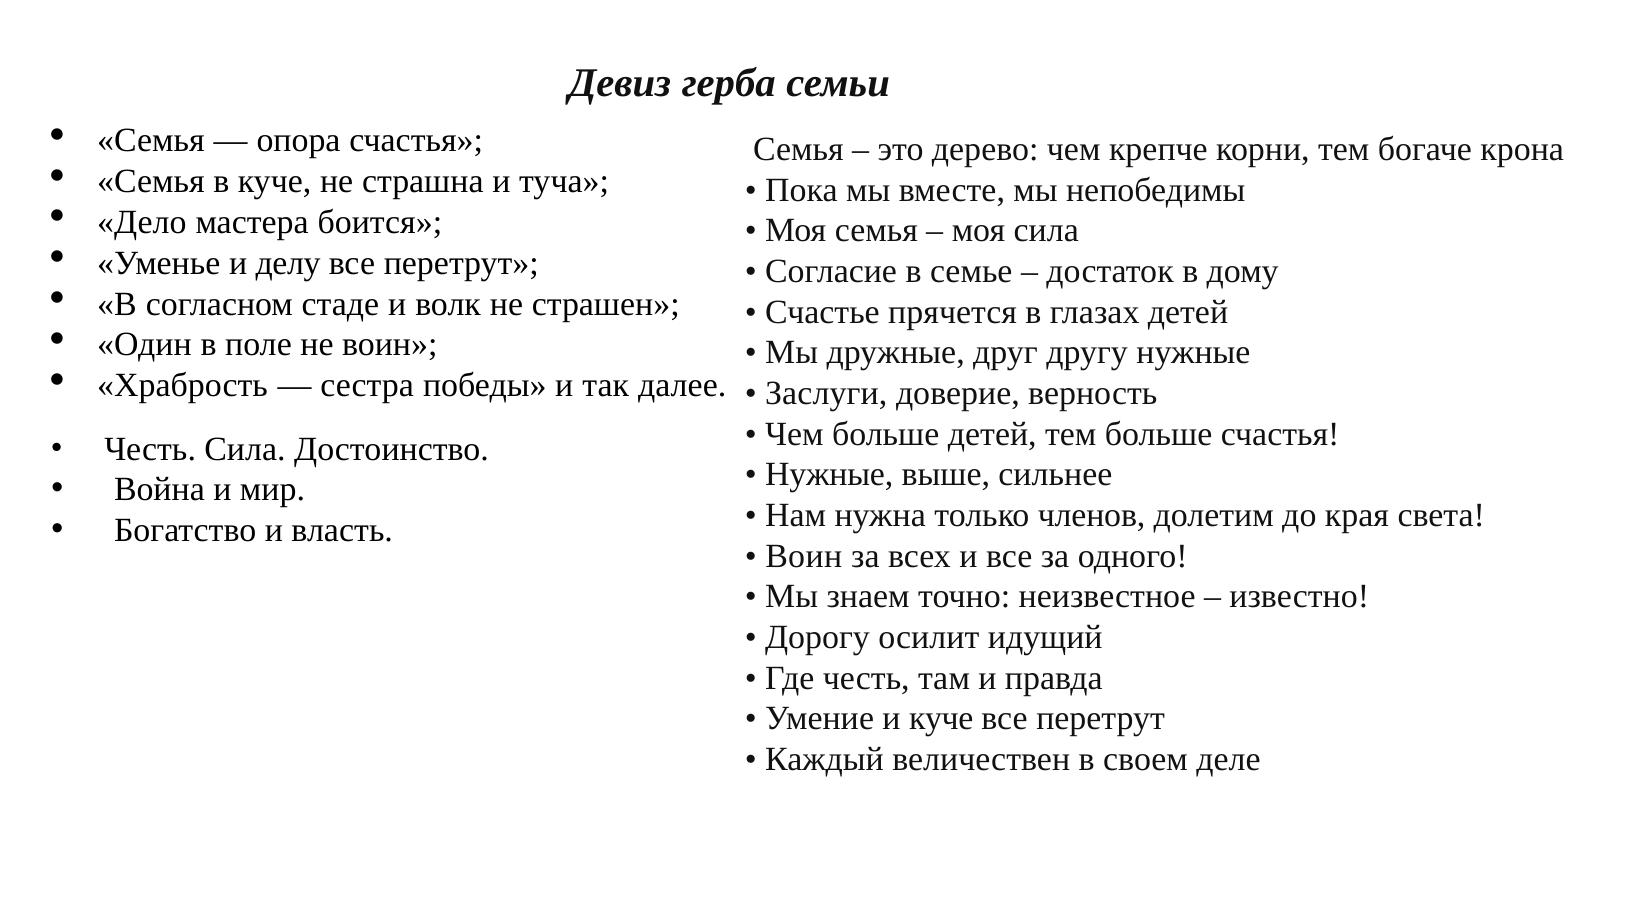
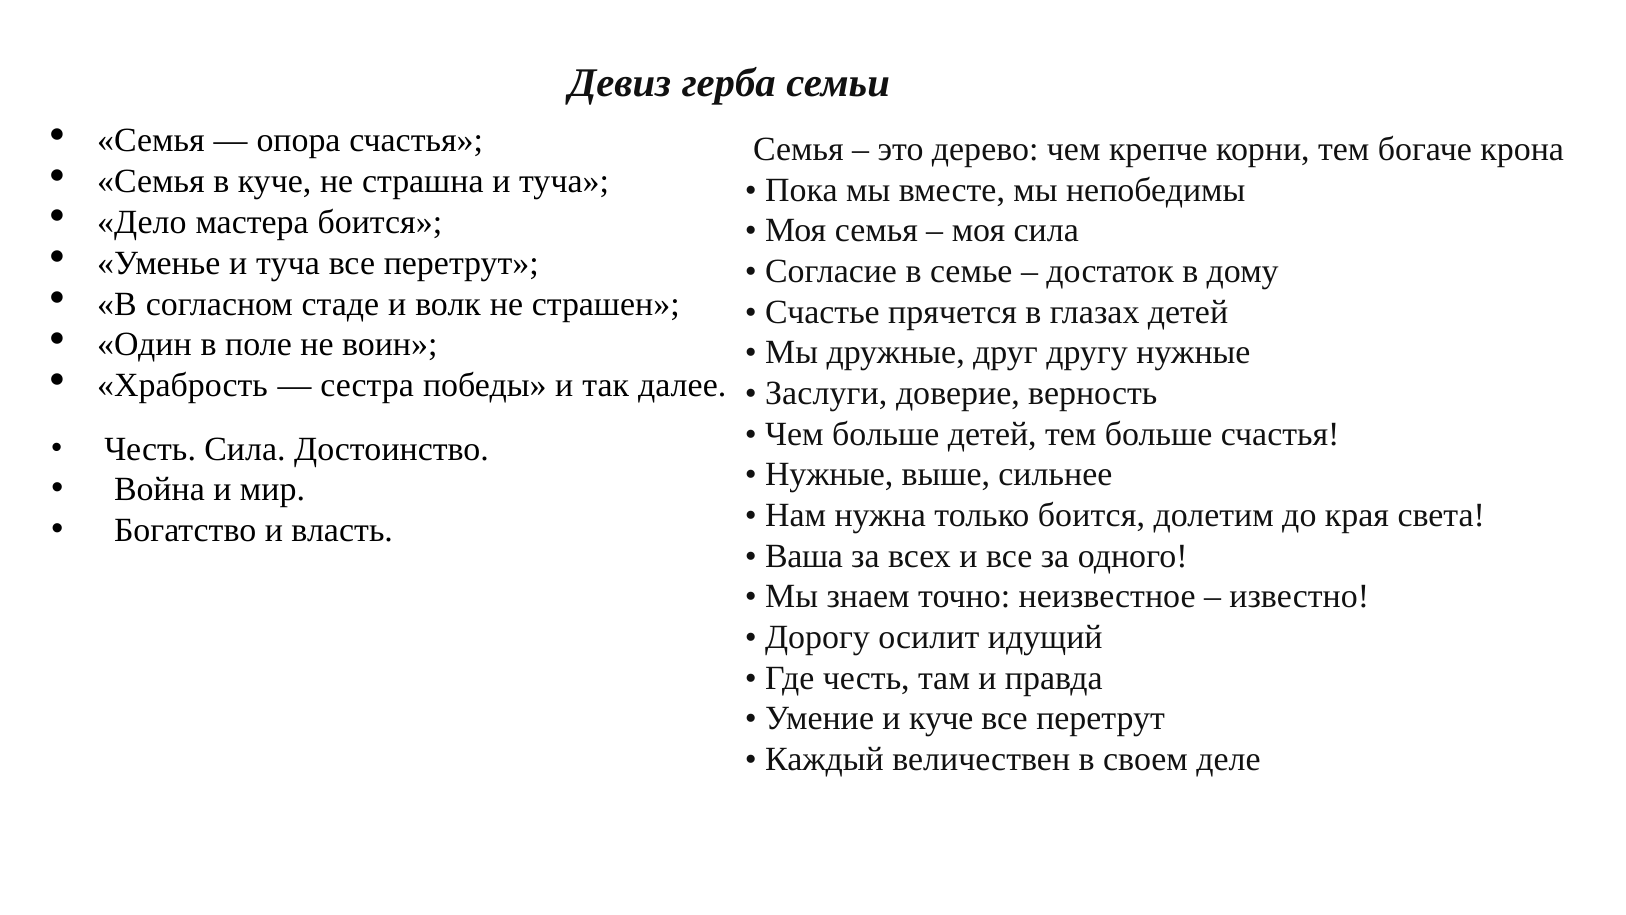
Уменье и делу: делу -> туча (288, 263)
только членов: членов -> боится (1091, 515)
Воин: Воин -> Ваша (804, 556)
